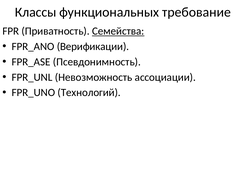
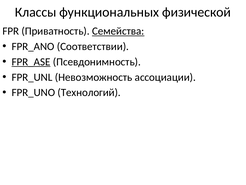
требование: требование -> физической (197, 12)
Верификации: Верификации -> Соответствии (93, 46)
FPR_ASE underline: none -> present (31, 62)
